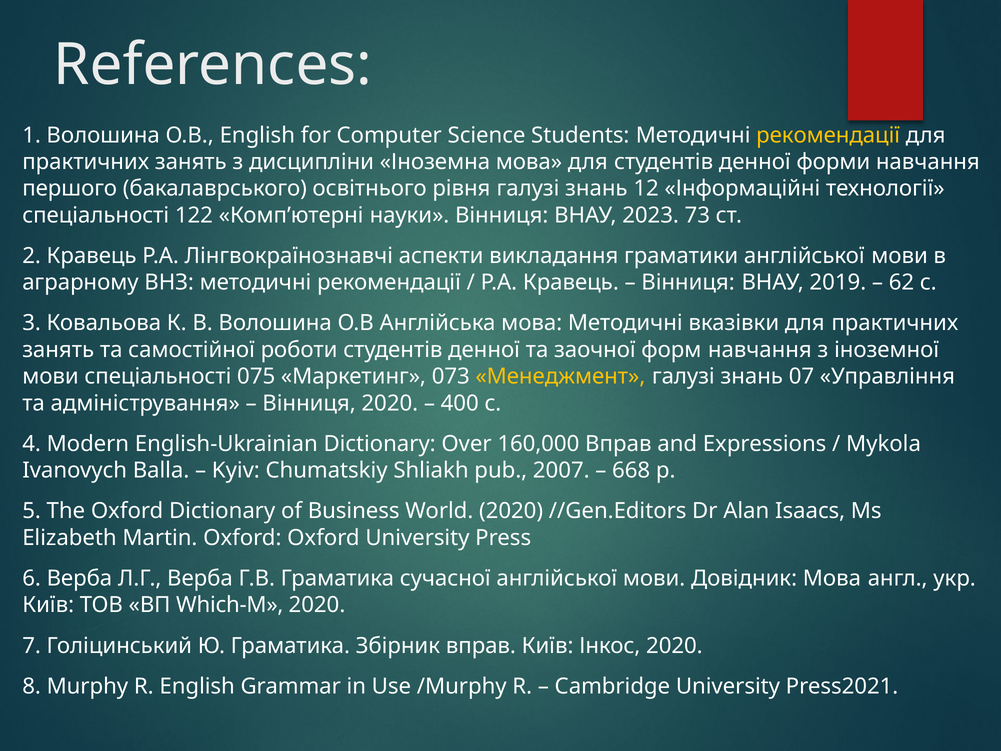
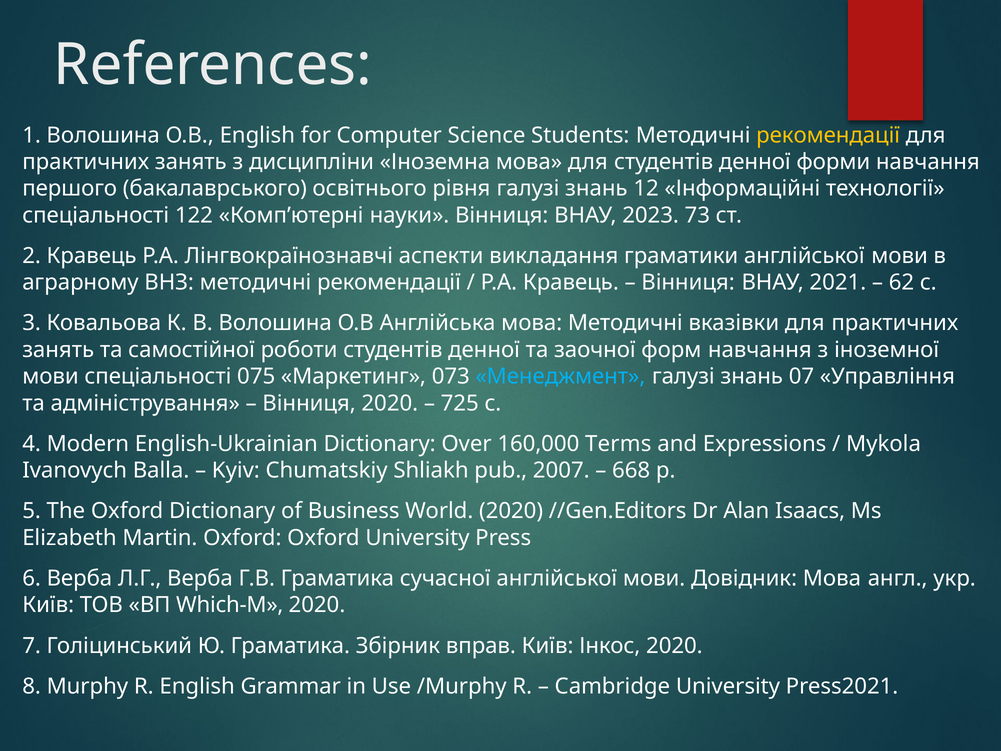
2019: 2019 -> 2021 (838, 282)
Менеджмент colour: yellow -> light blue (560, 376)
400: 400 -> 725 (460, 403)
160,000 Вправ: Вправ -> Terms (618, 444)
